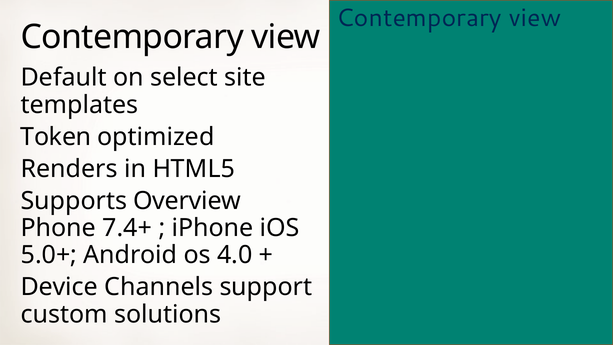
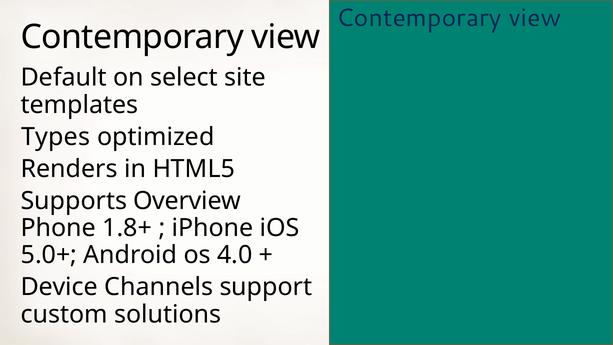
Token: Token -> Types (56, 137)
7.4+: 7.4+ -> 1.8+ (127, 228)
